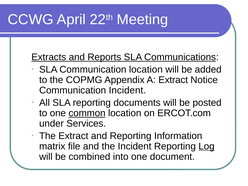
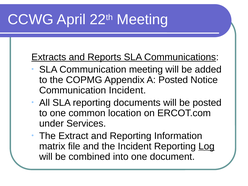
Communication location: location -> meeting (146, 69)
A Extract: Extract -> Posted (173, 80)
common underline: present -> none (87, 113)
